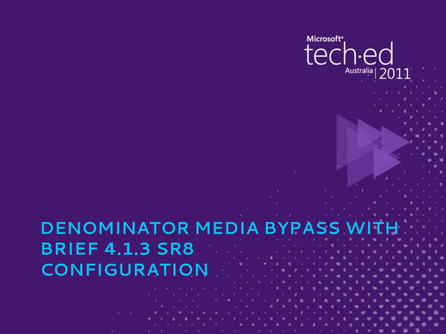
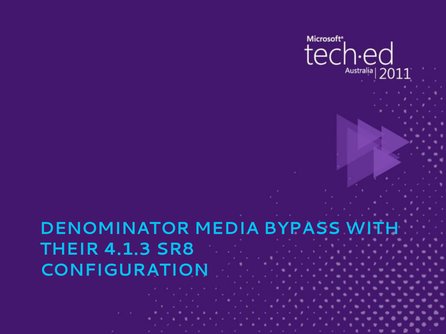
BRIEF: BRIEF -> THEIR (69, 250)
